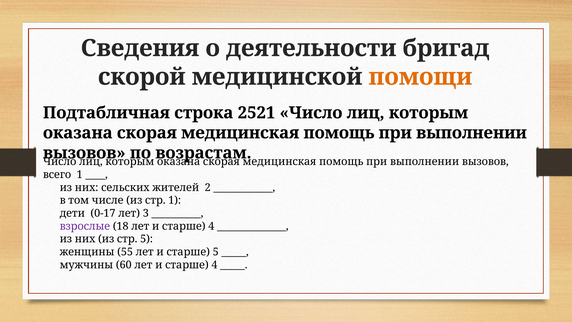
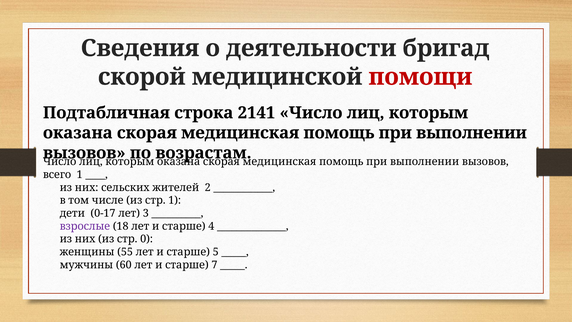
помощи colour: orange -> red (420, 77)
2521: 2521 -> 2141 (256, 113)
стр 5: 5 -> 0 (147, 239)
4: 4 -> 7 (214, 265)
